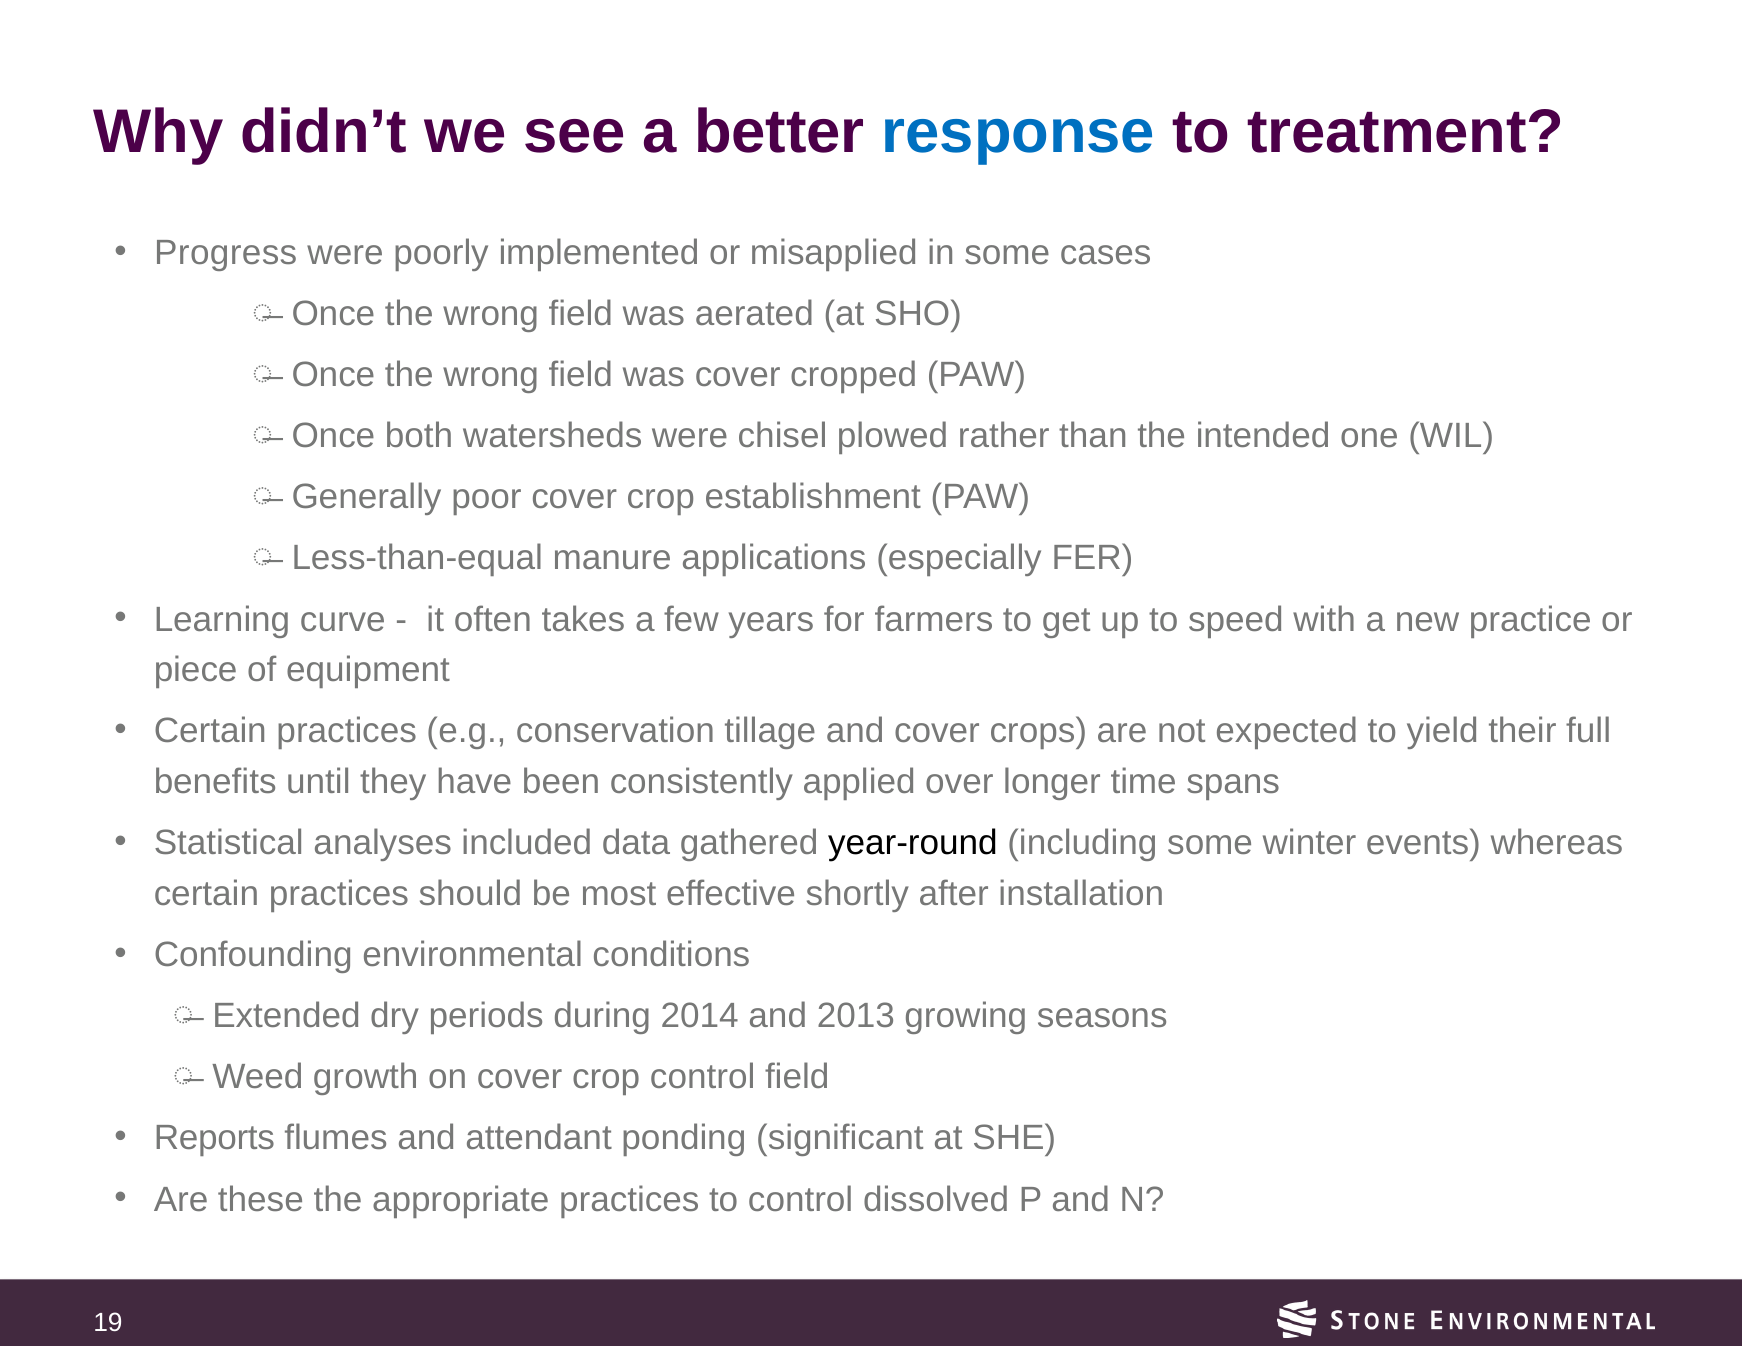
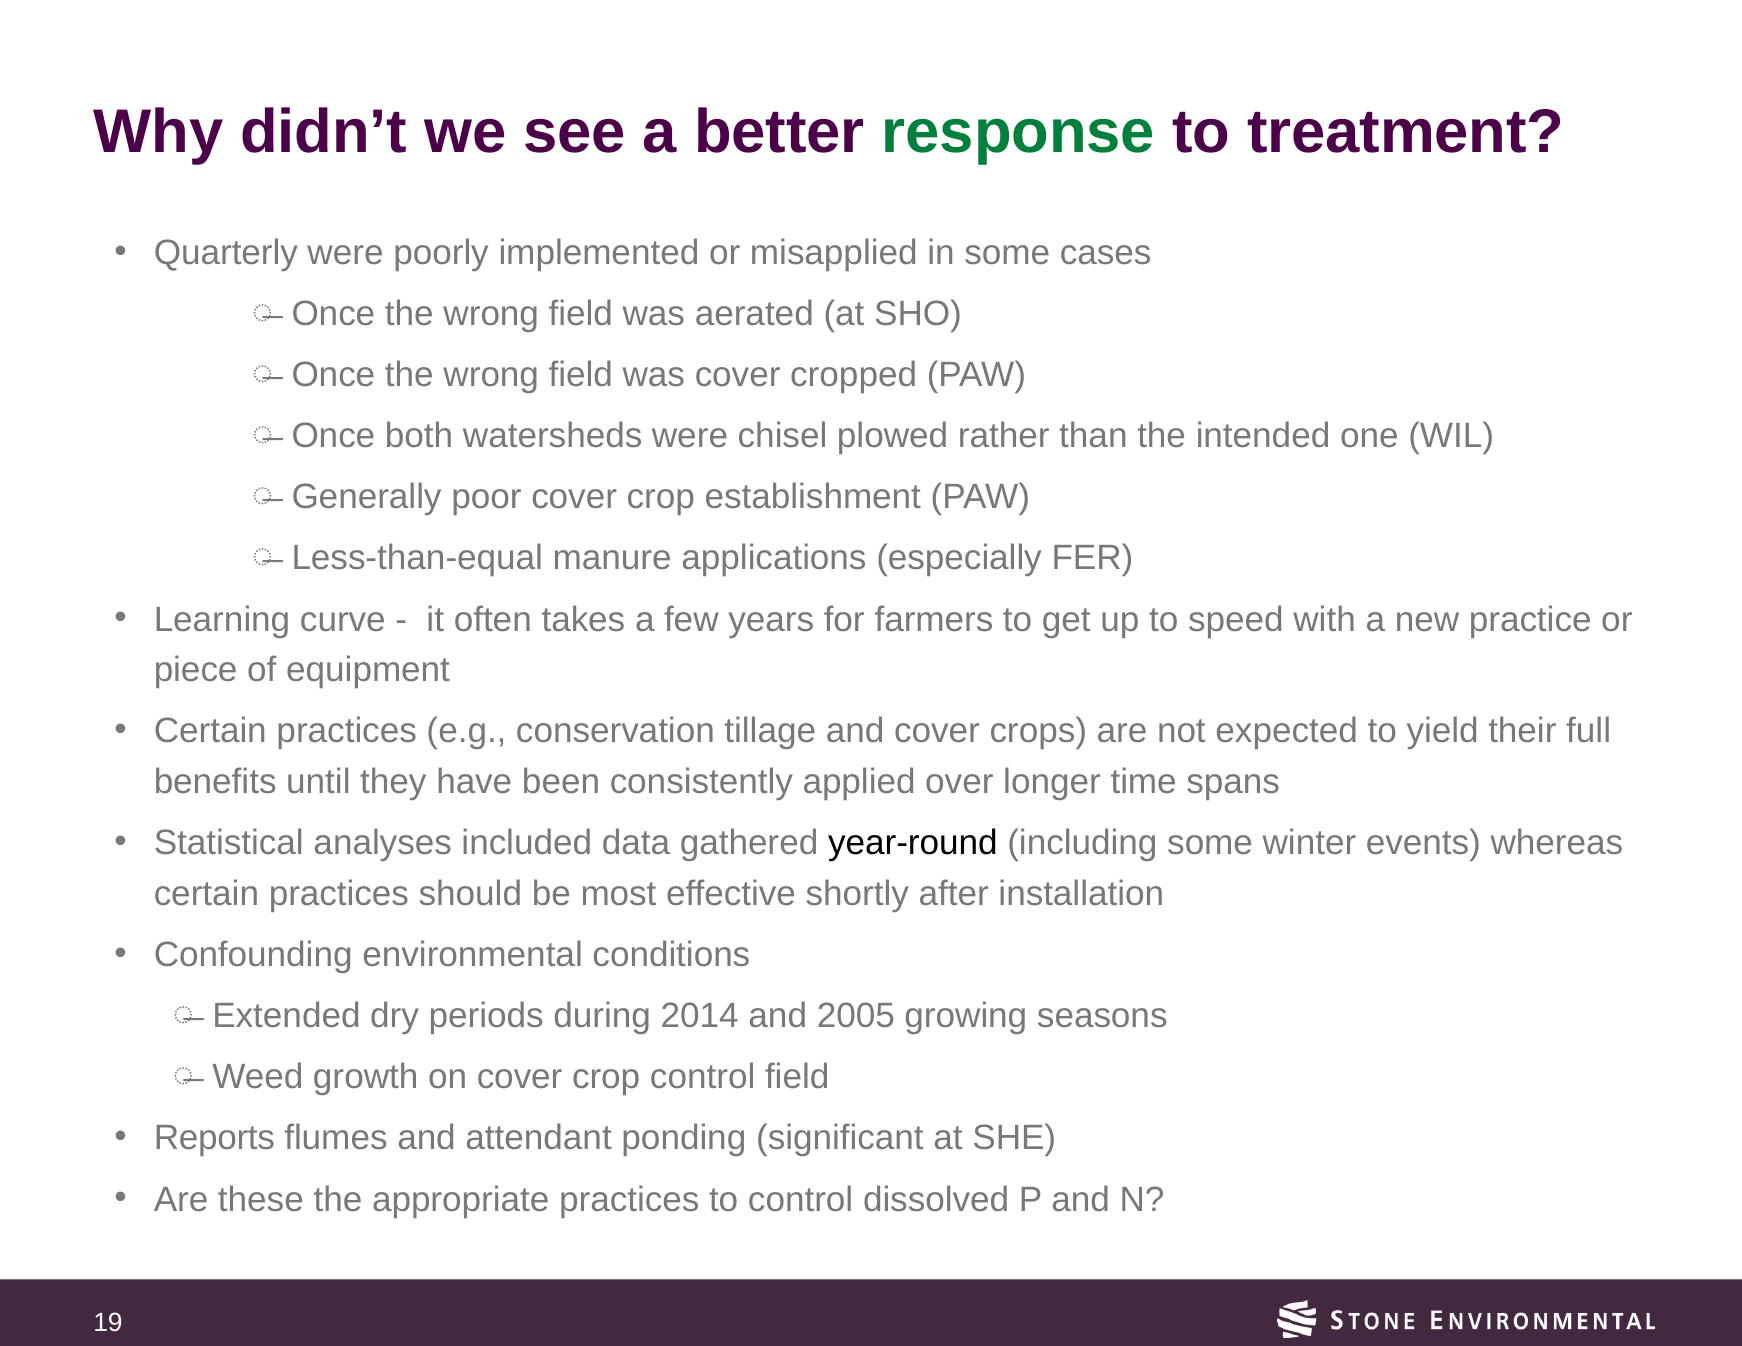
response colour: blue -> green (1018, 133)
Progress: Progress -> Quarterly (226, 253)
2013: 2013 -> 2005 (856, 1016)
